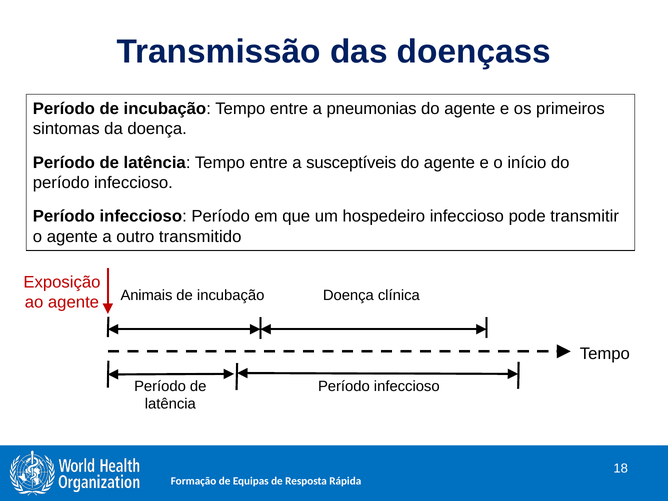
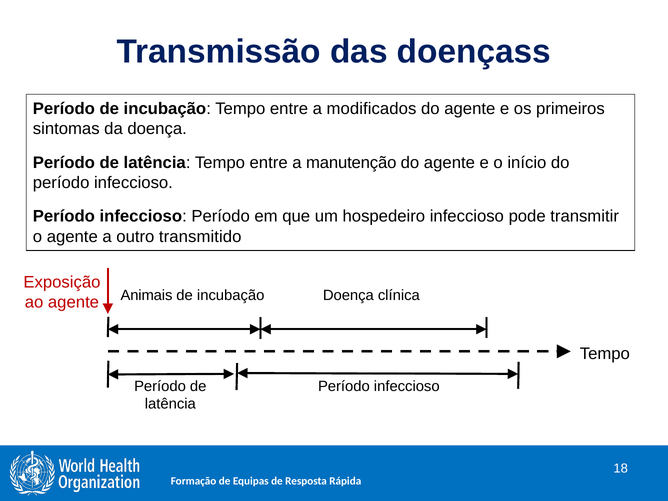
pneumonias: pneumonias -> modificados (371, 109)
susceptíveis: susceptíveis -> manutenção (351, 163)
